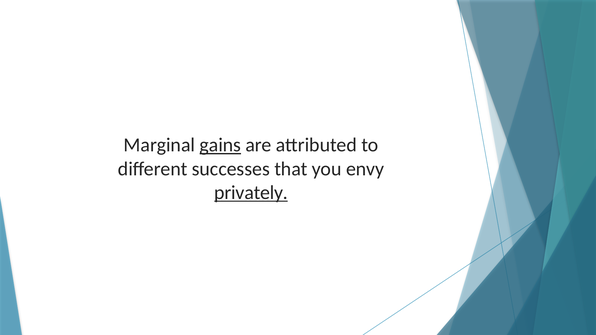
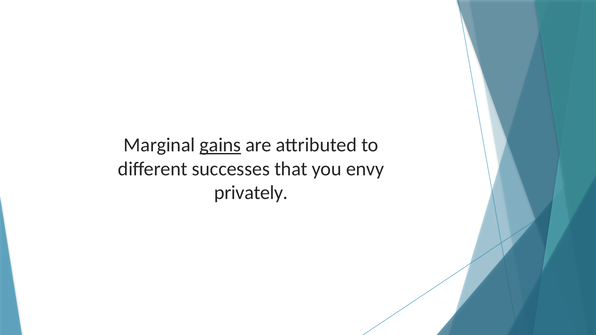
privately underline: present -> none (251, 193)
